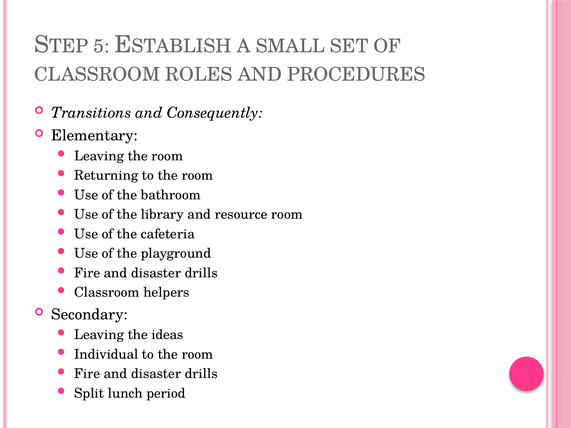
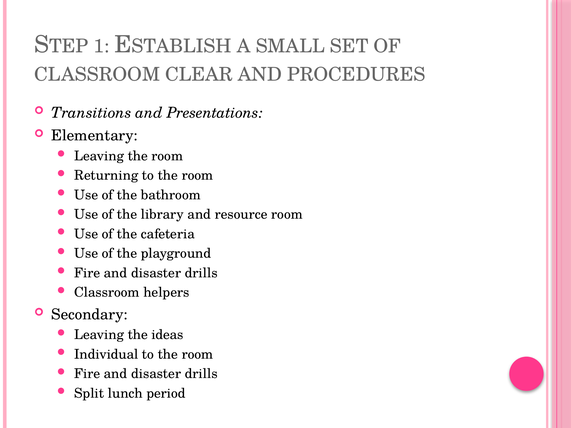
5: 5 -> 1 (101, 46)
ROLES: ROLES -> CLEAR (199, 75)
Consequently: Consequently -> Presentations (215, 113)
